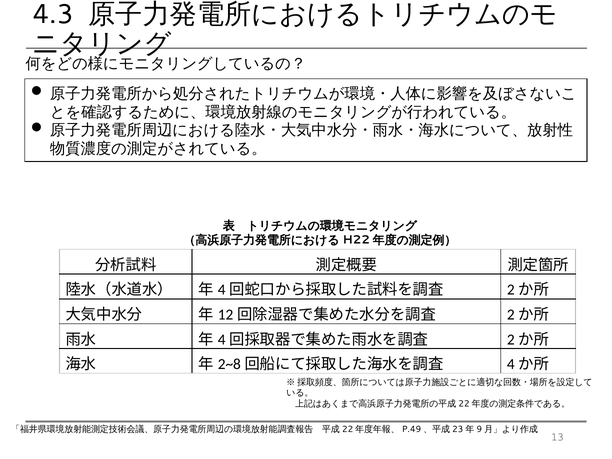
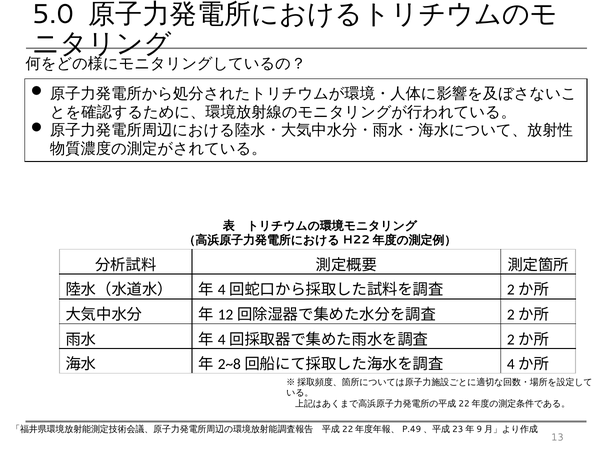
4.3: 4.3 -> 5.0 (53, 14)
